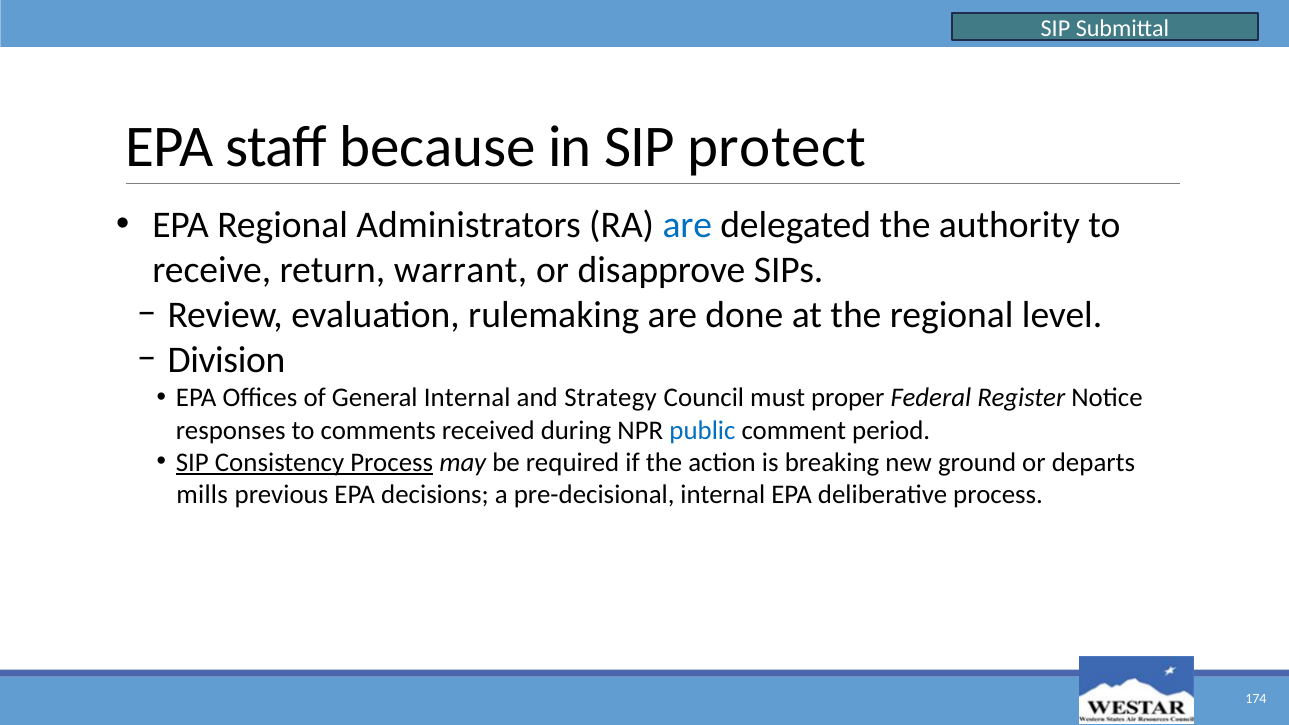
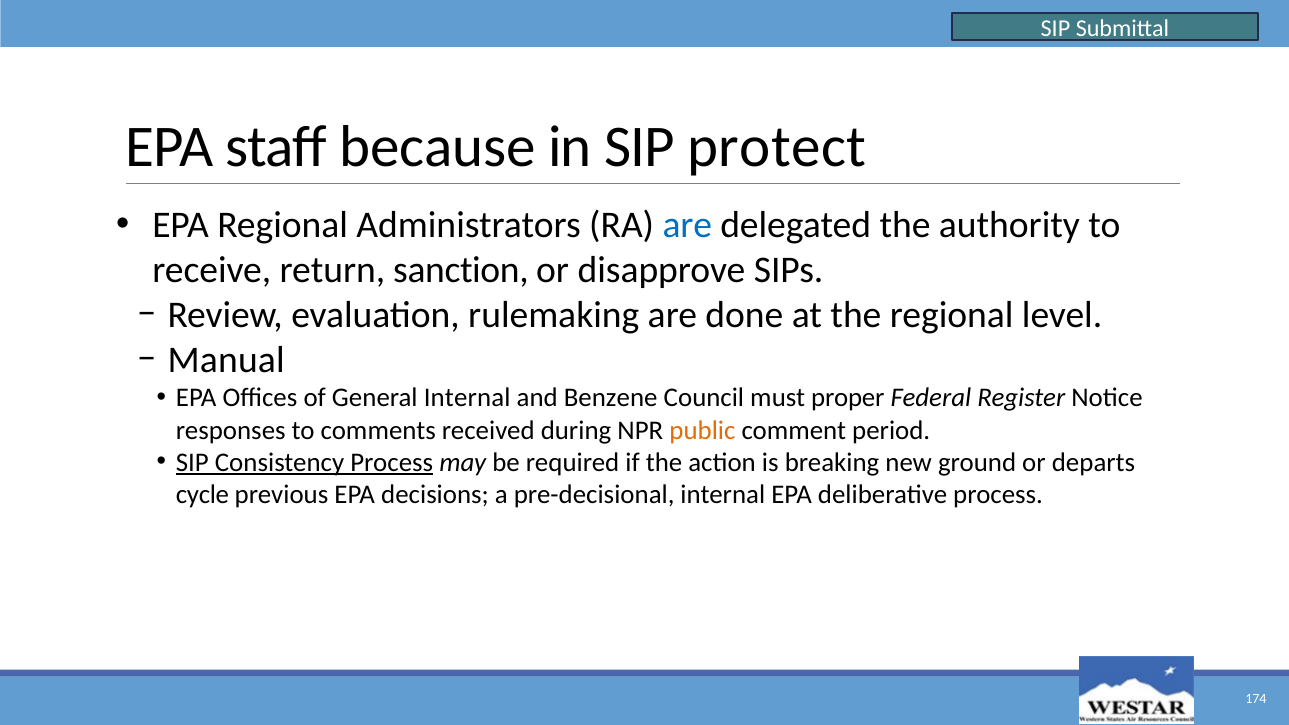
warrant: warrant -> sanction (461, 270)
Division: Division -> Manual (226, 360)
Strategy: Strategy -> Benzene (611, 398)
public colour: blue -> orange (702, 430)
mills: mills -> cycle (202, 495)
